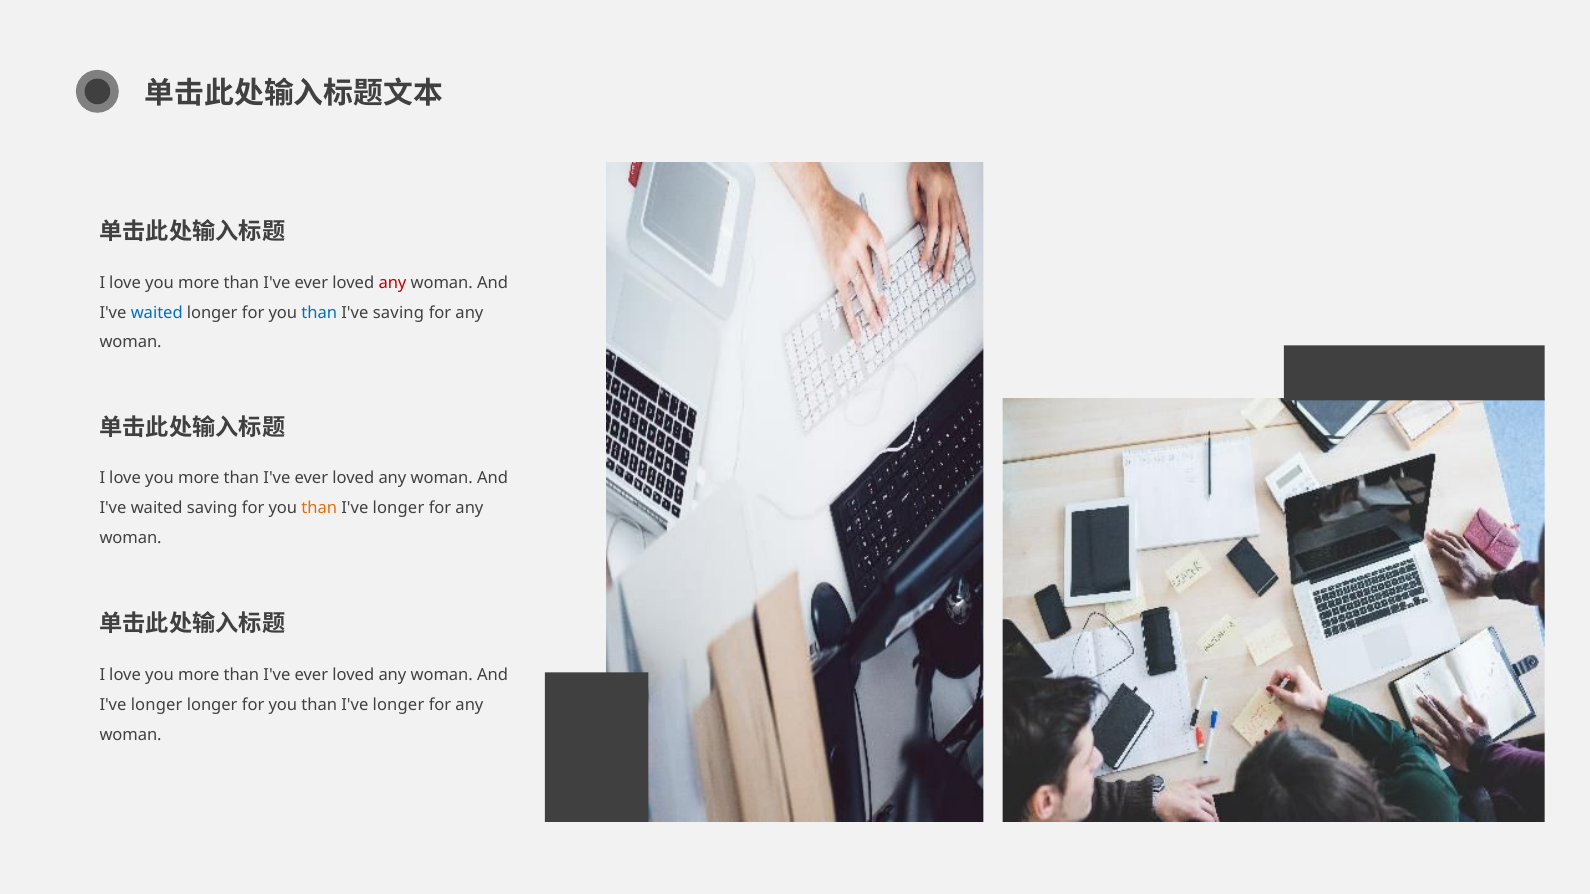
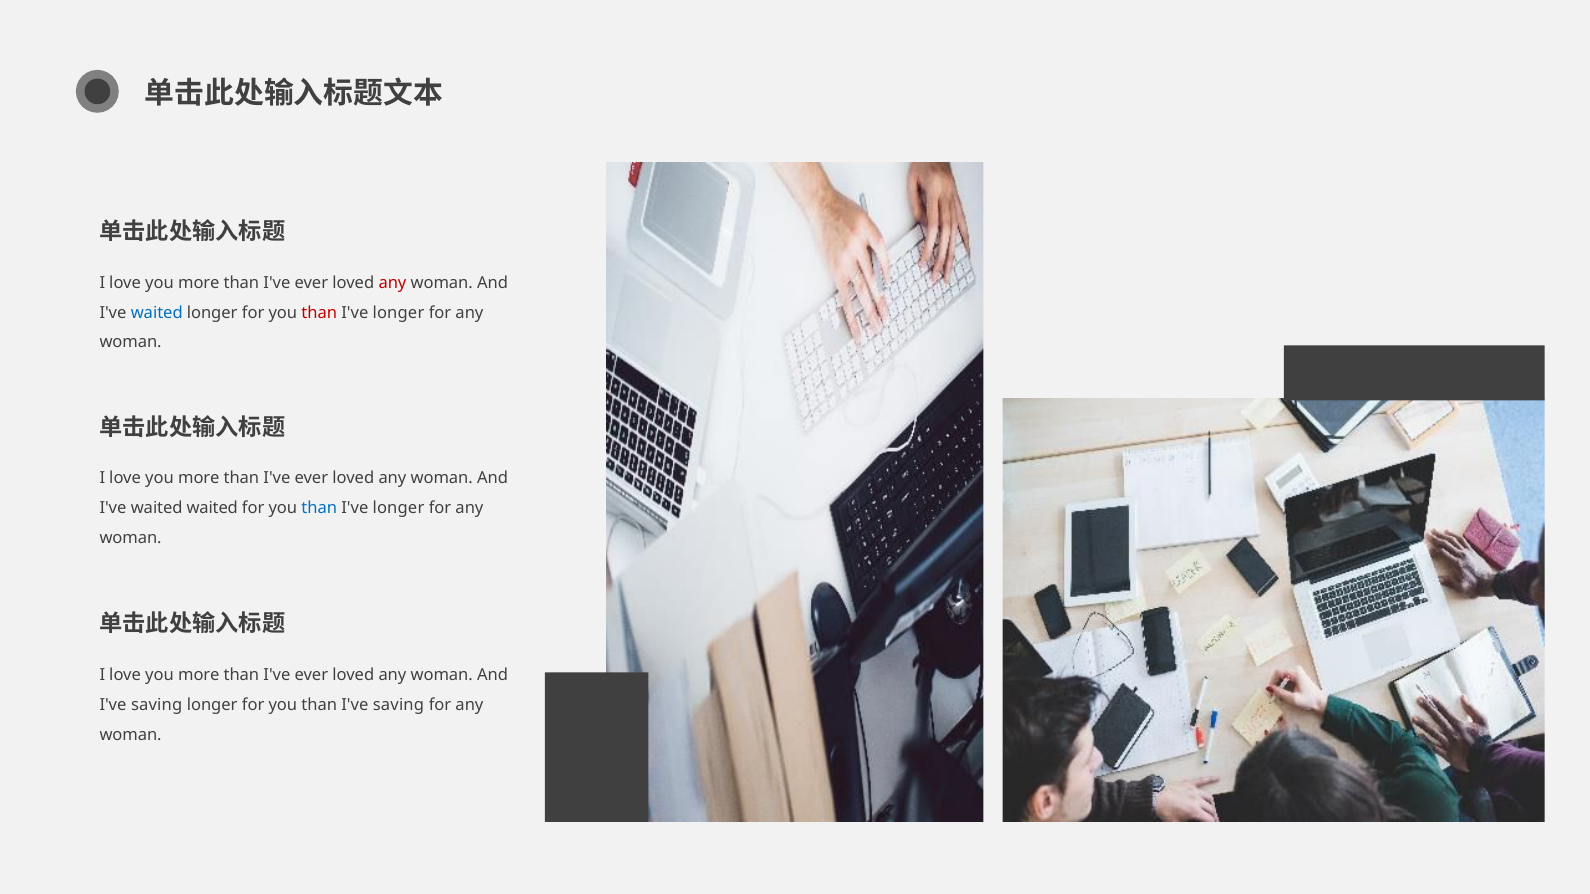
than colour: blue -> red (319, 313)
saving: saving -> longer (398, 313)
waited saving: saving -> waited (212, 508)
than colour: orange -> blue (319, 508)
longer: longer -> saving (157, 705)
longer: longer -> saving (398, 705)
